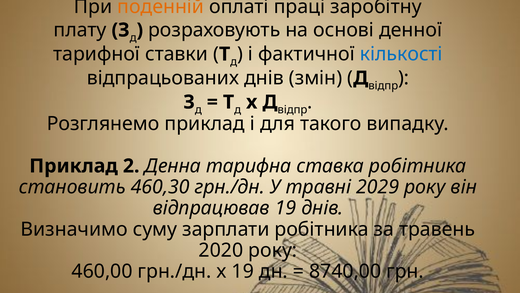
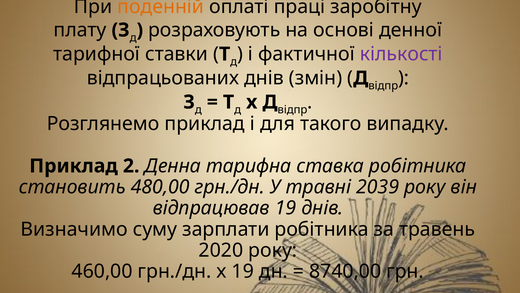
кількості colour: blue -> purple (401, 54)
460,30: 460,30 -> 480,00 (160, 187)
2029: 2029 -> 2039 (378, 187)
